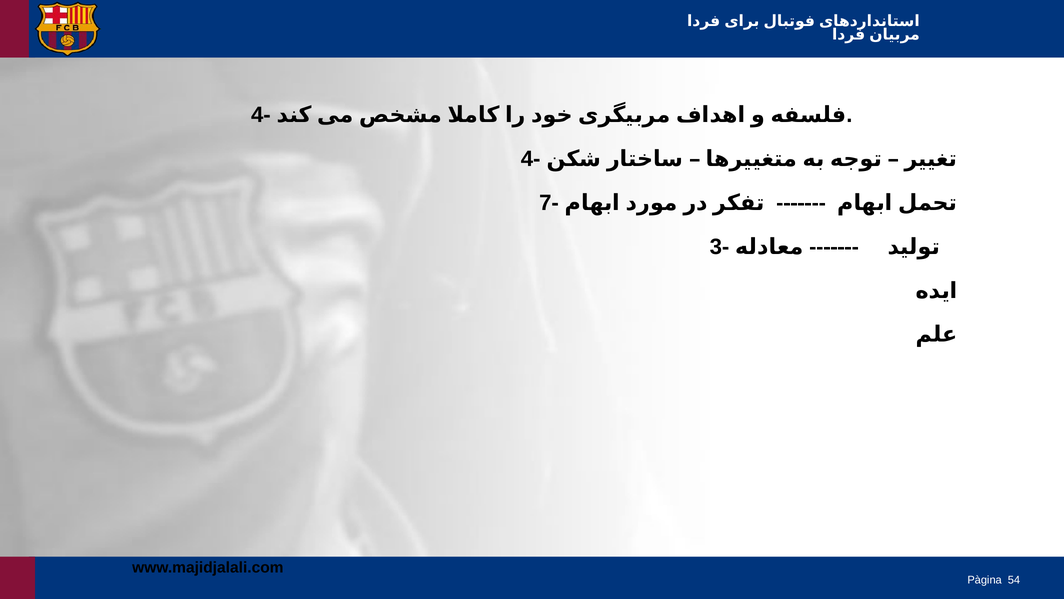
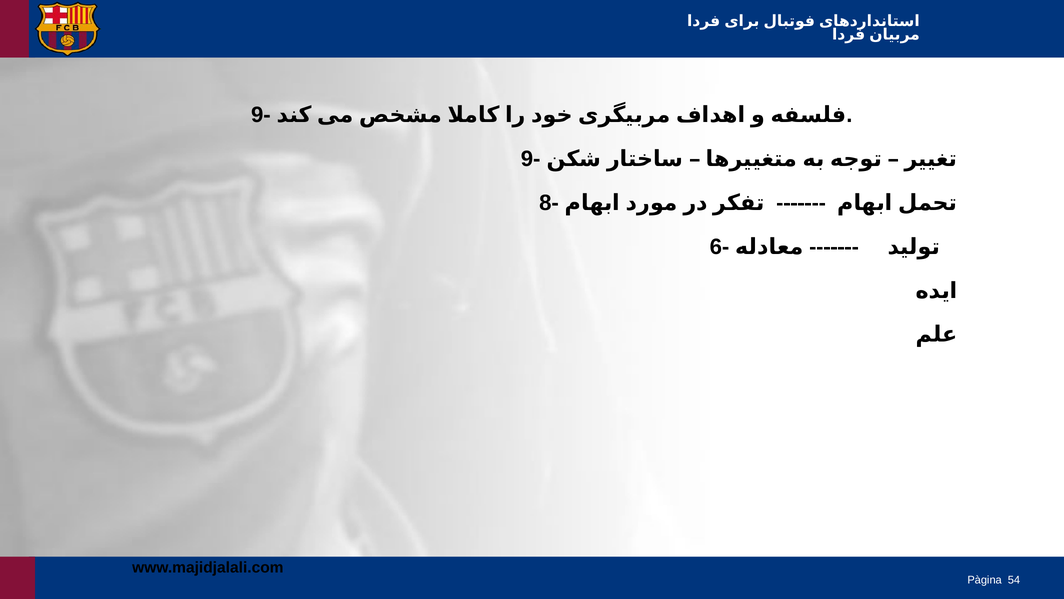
4-: 4- -> 9- (261, 115)
4-: 4- -> 9- (531, 159)
7-: 7- -> 8- (549, 203)
3-: 3- -> 6- (720, 247)
